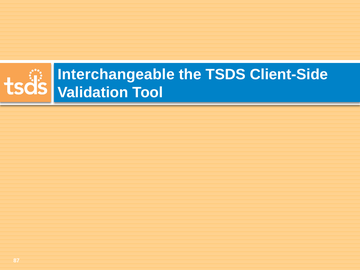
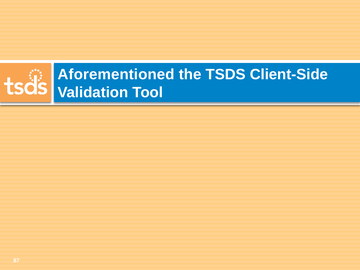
Interchangeable: Interchangeable -> Aforementioned (116, 75)
